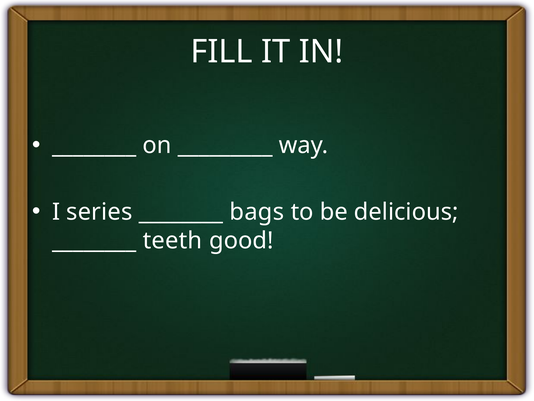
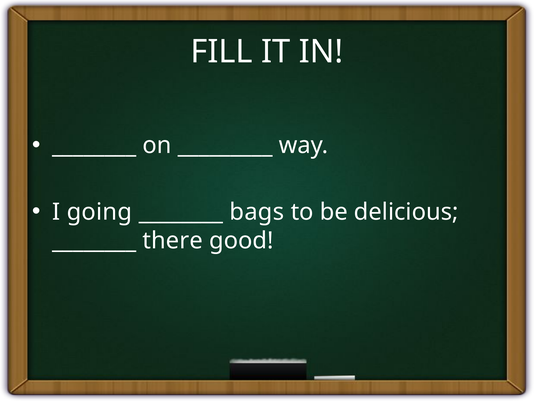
series: series -> going (99, 212)
teeth: teeth -> there (173, 240)
